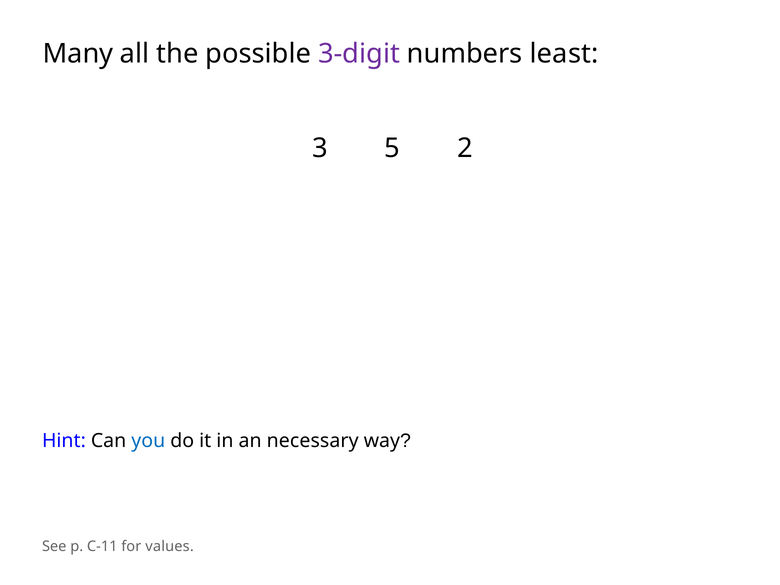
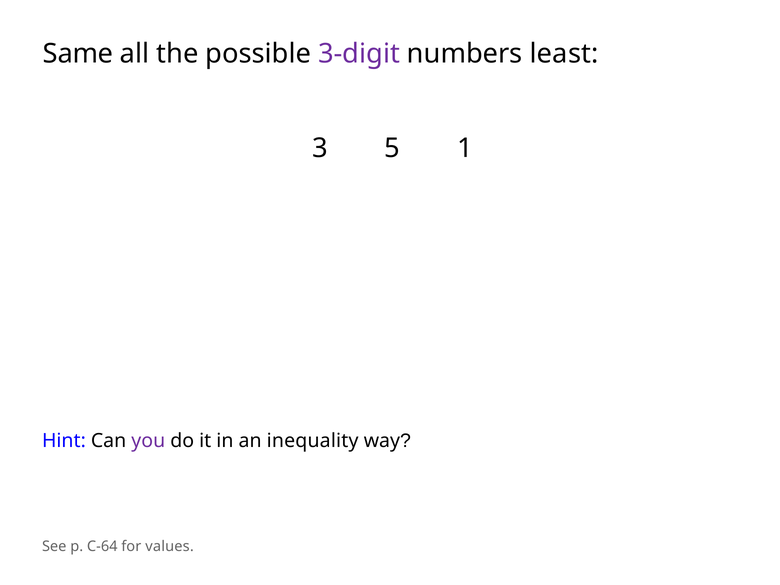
Many: Many -> Same (78, 54)
2: 2 -> 1 (465, 148)
you colour: blue -> purple (148, 441)
necessary: necessary -> inequality (313, 441)
C-11: C-11 -> C-64 (102, 547)
